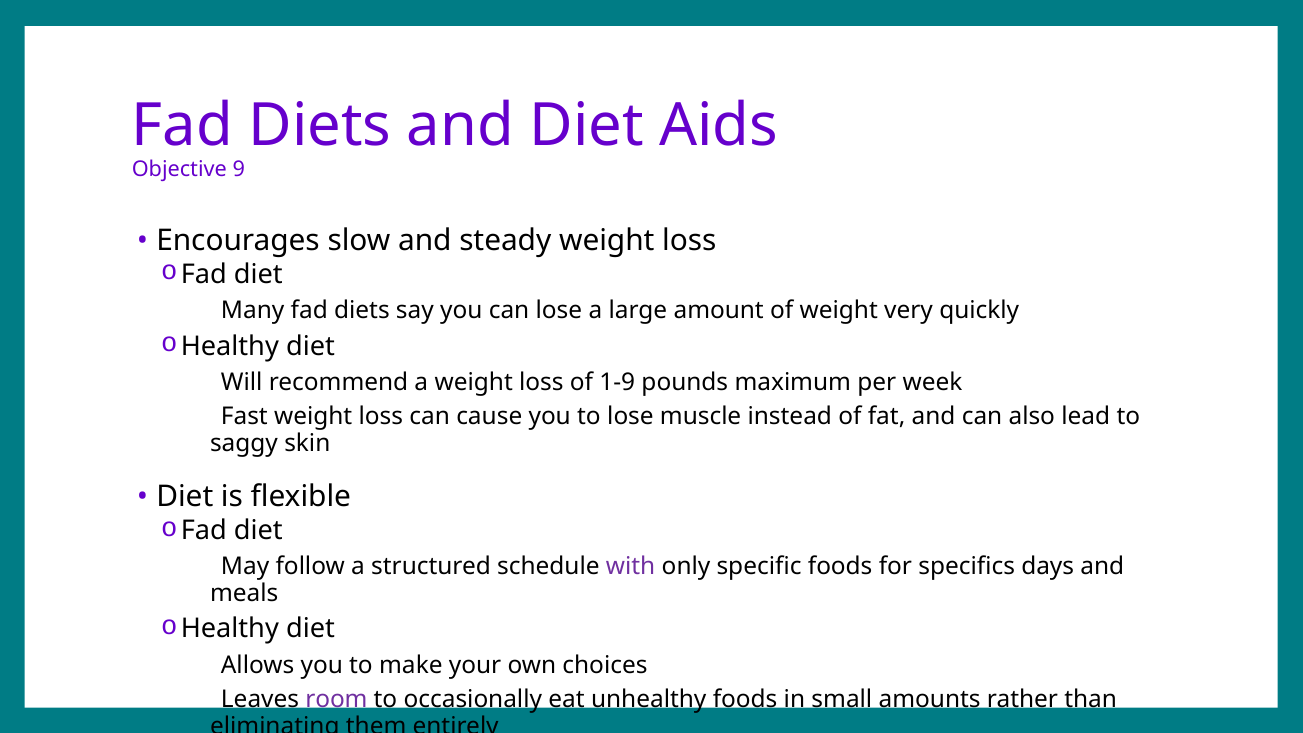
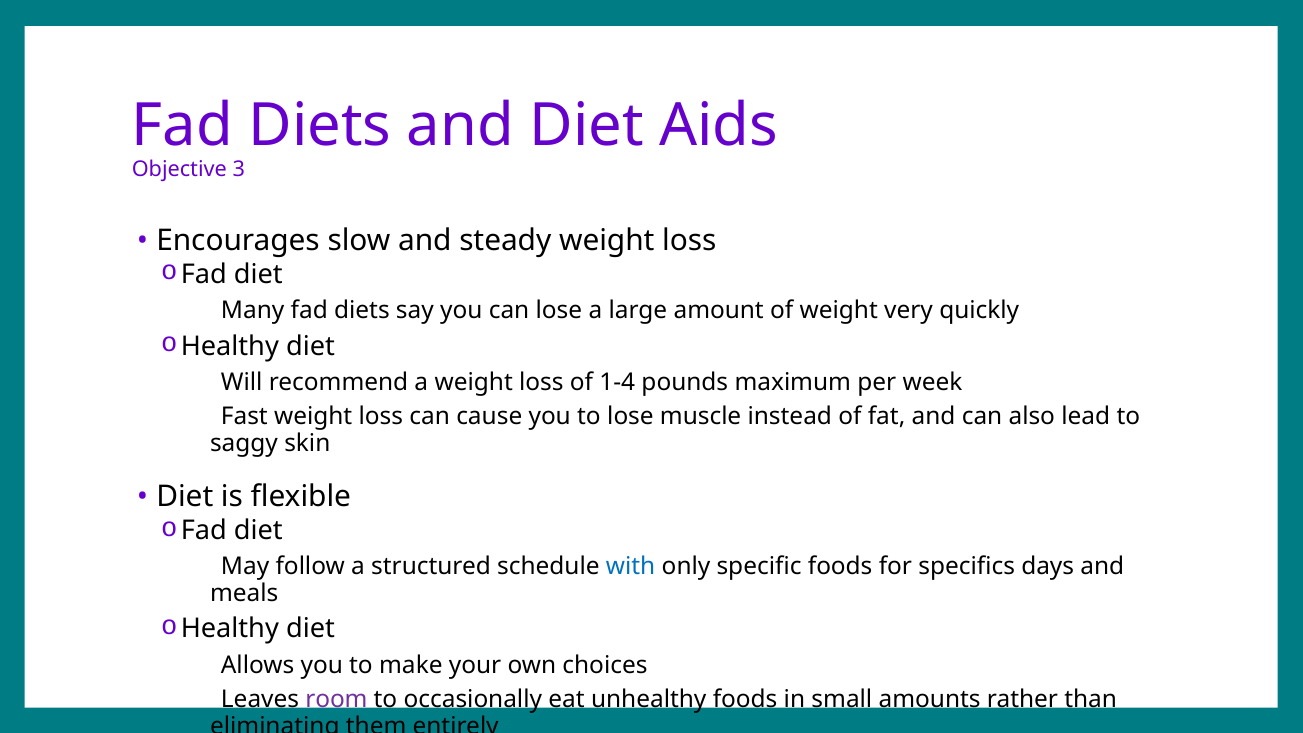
9: 9 -> 3 (239, 170)
1-9: 1-9 -> 1-4 (617, 382)
with colour: purple -> blue (631, 567)
